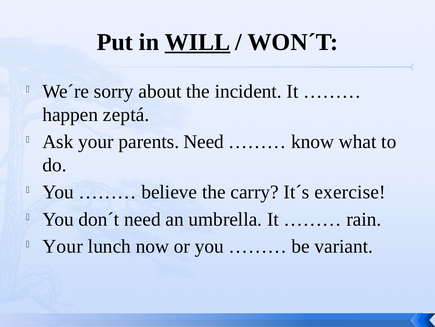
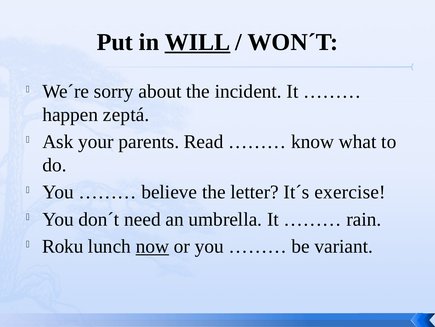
parents Need: Need -> Read (204, 142)
carry: carry -> letter (255, 192)
Your: Your -> Roku (63, 246)
now underline: none -> present (152, 246)
